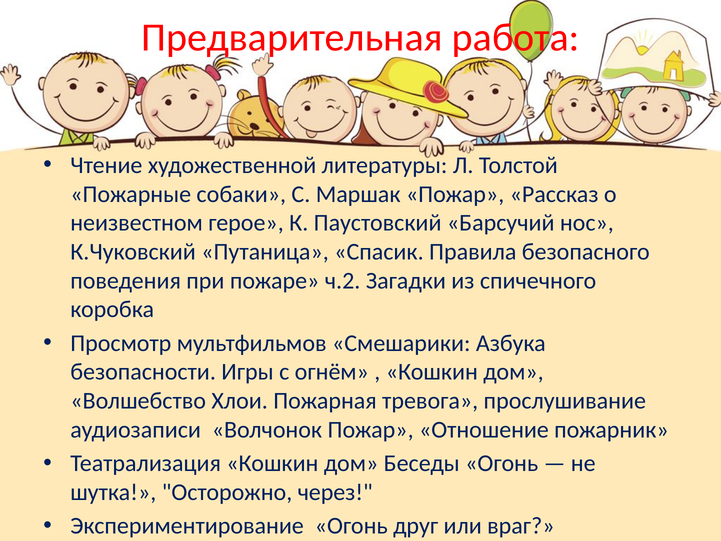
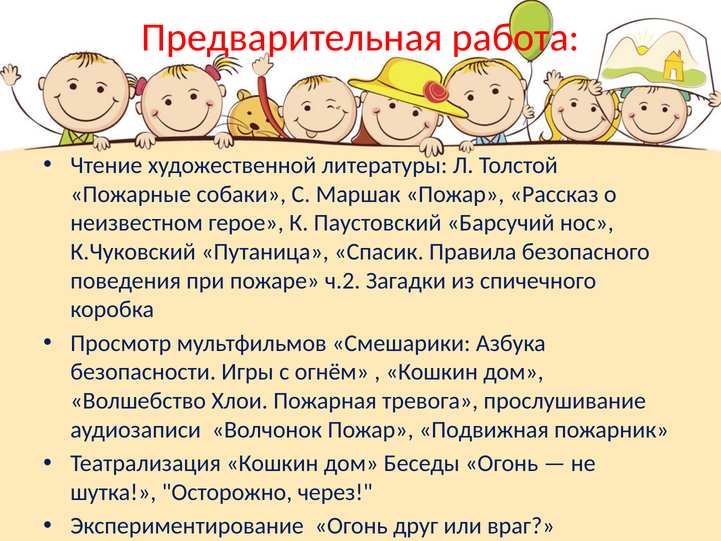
Отношение: Отношение -> Подвижная (484, 430)
